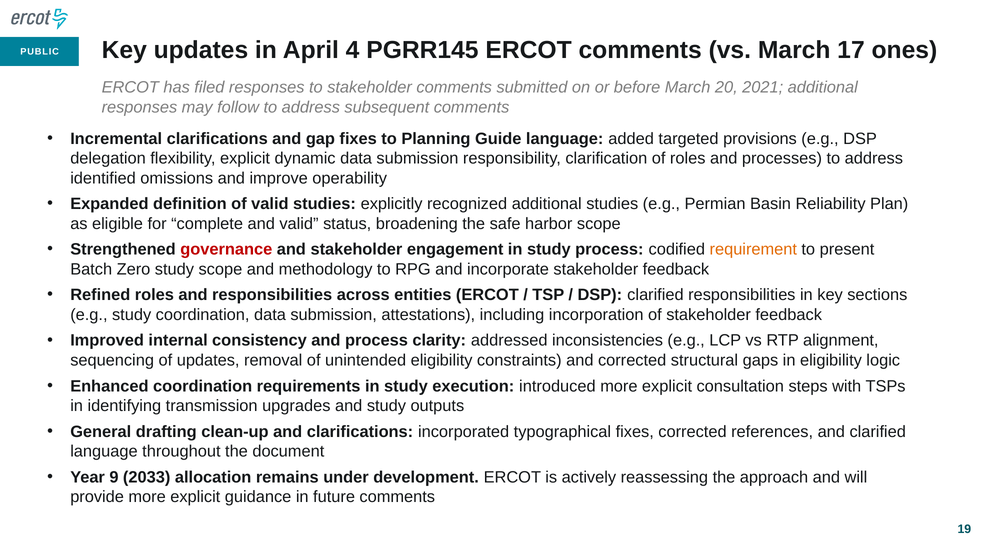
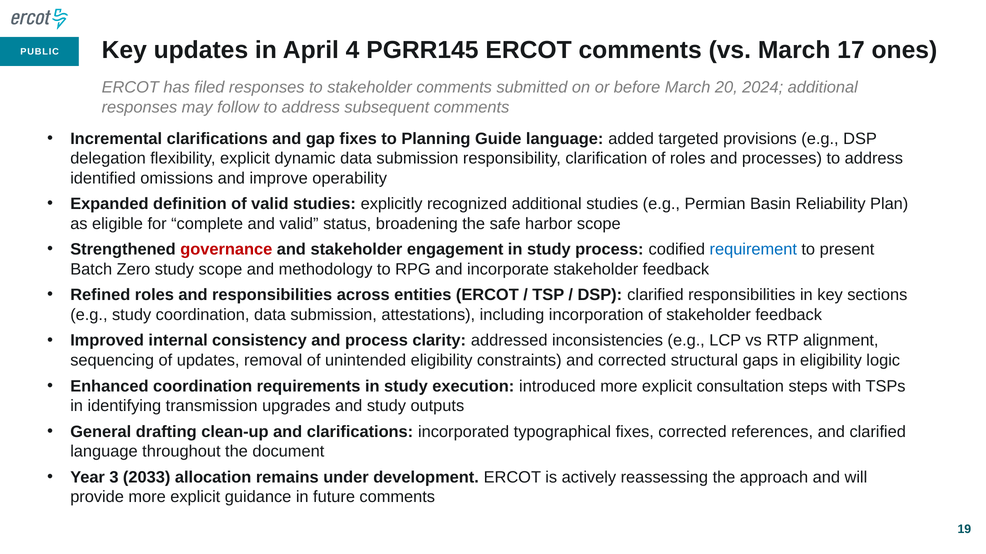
2021: 2021 -> 2024 (763, 88)
requirement colour: orange -> blue (753, 250)
9: 9 -> 3 (114, 478)
